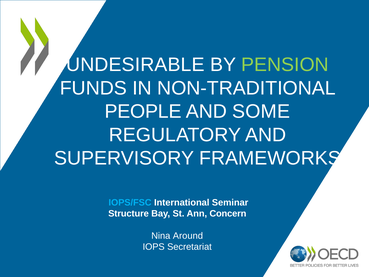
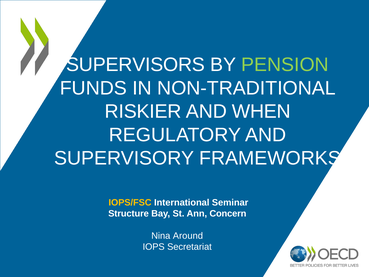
UNDESIRABLE: UNDESIRABLE -> SUPERVISORS (136, 65)
PEOPLE: PEOPLE -> RISKIER (143, 111)
SOME: SOME -> WHEN (261, 111)
IOPS/FSC colour: light blue -> yellow (130, 202)
